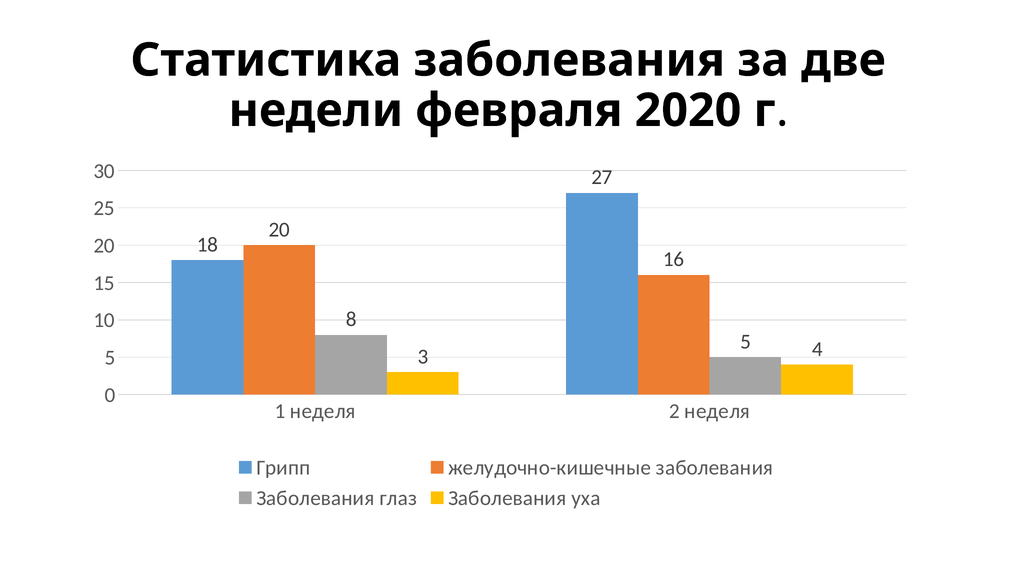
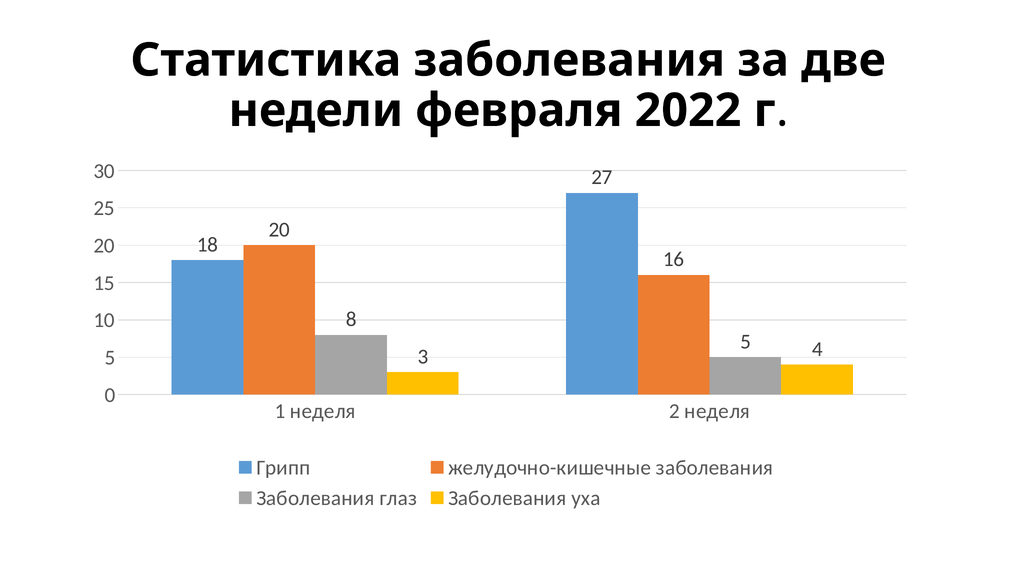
2020: 2020 -> 2022 (688, 111)
